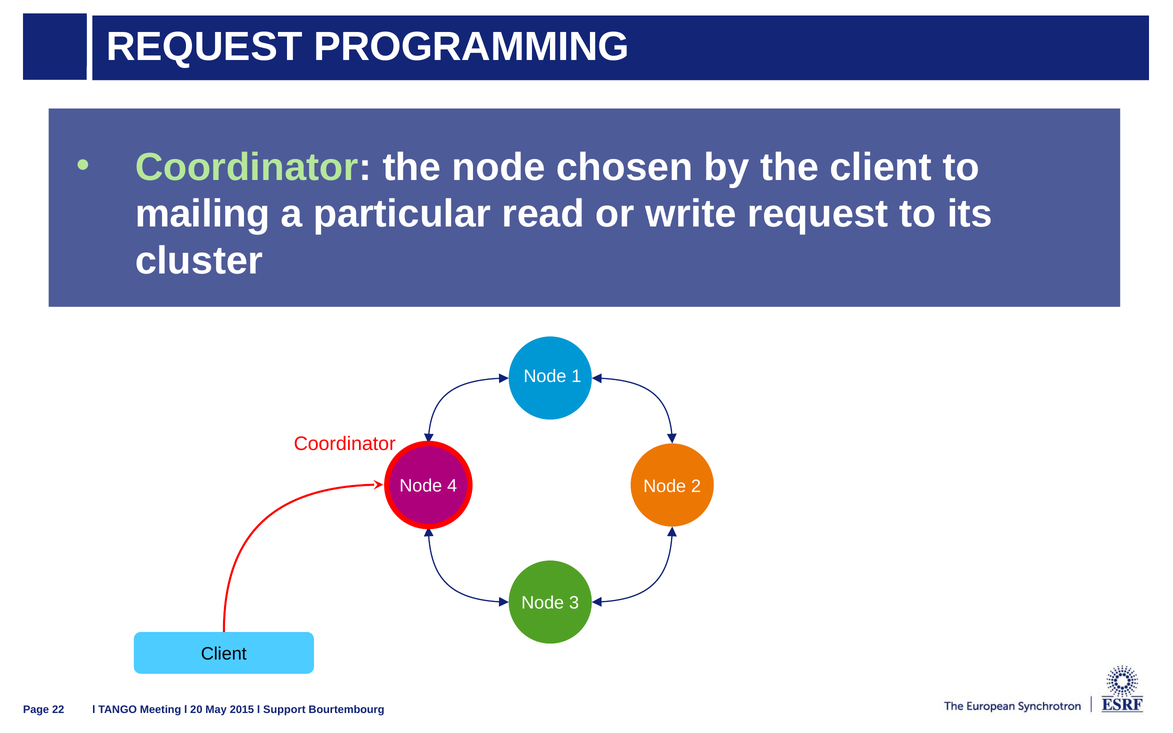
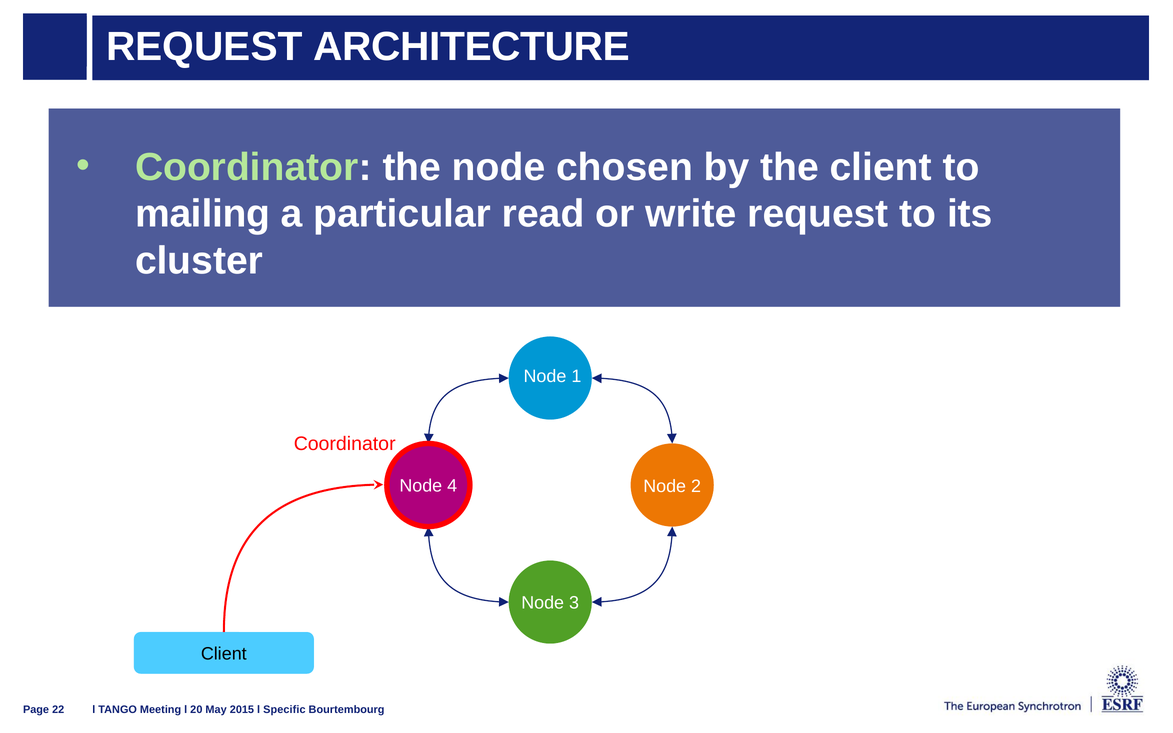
PROGRAMMING: PROGRAMMING -> ARCHITECTURE (472, 47)
Support: Support -> Specific (284, 710)
